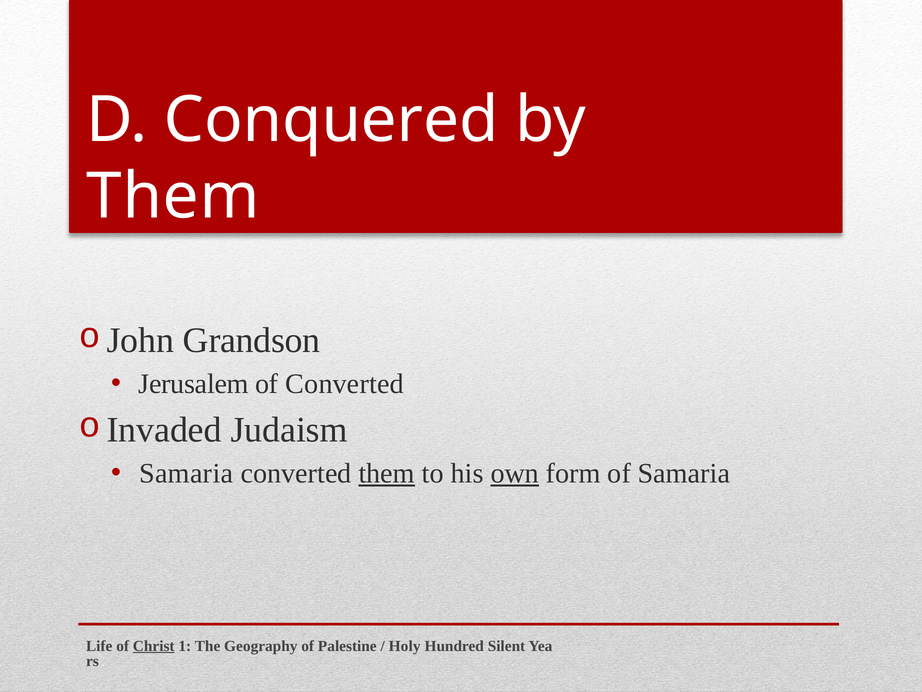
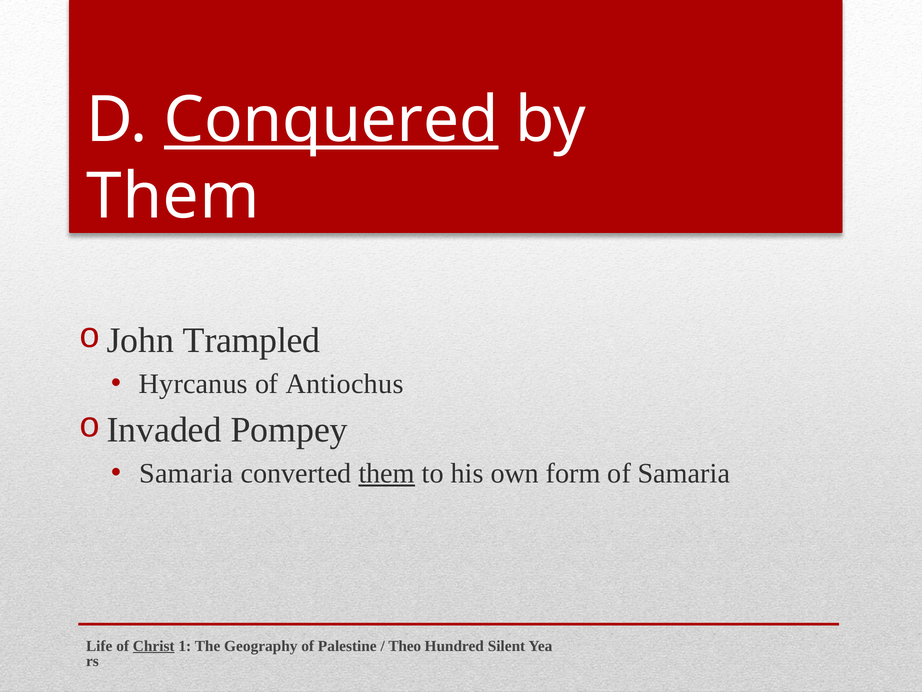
Conquered underline: none -> present (331, 120)
Grandson: Grandson -> Trampled (252, 340)
Jerusalem: Jerusalem -> Hyrcanus (193, 383)
of Converted: Converted -> Antiochus (345, 383)
Judaism: Judaism -> Pompey (289, 430)
own underline: present -> none (515, 473)
Holy: Holy -> Theo (405, 645)
